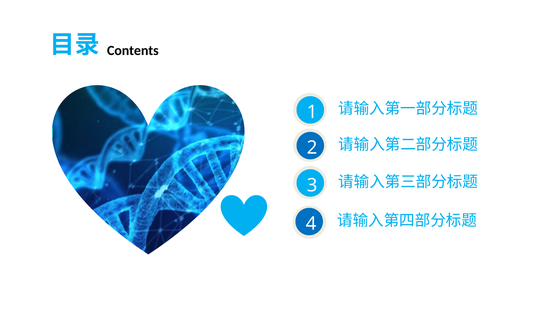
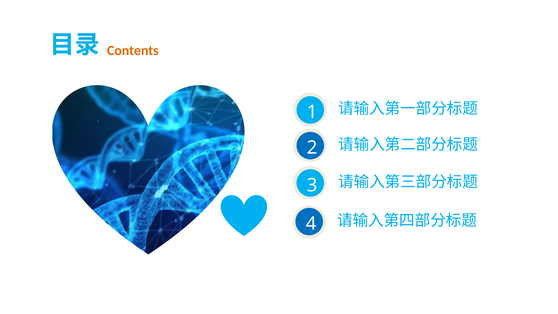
Contents colour: black -> orange (133, 50)
